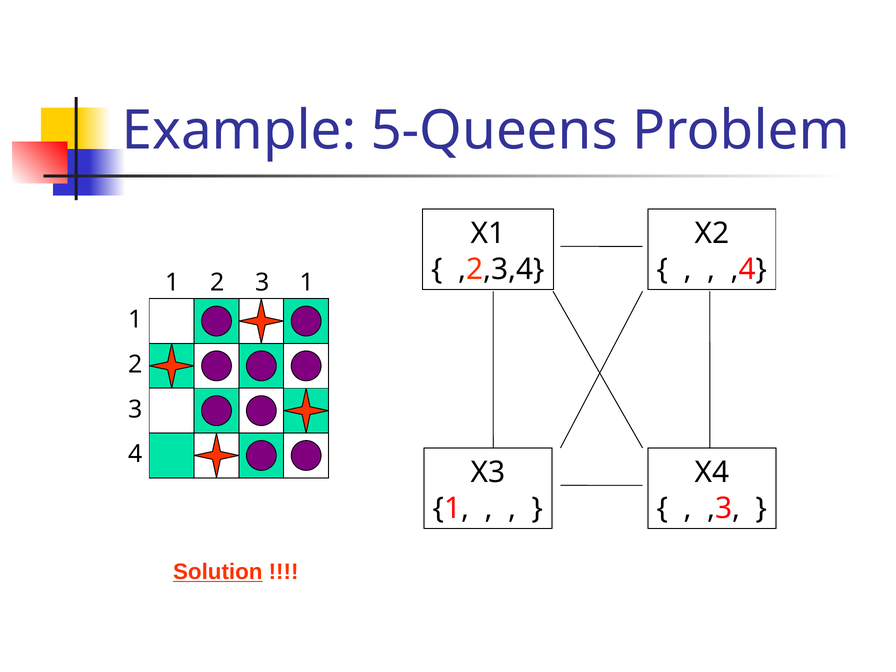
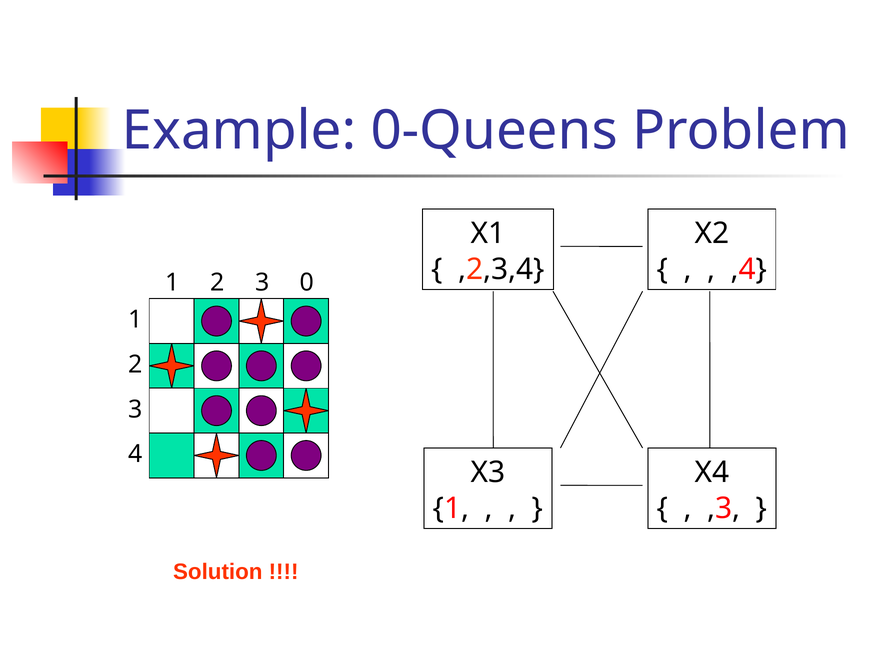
5-Queens: 5-Queens -> 0-Queens (494, 131)
2 1: 1 -> 0 (307, 282)
Solution underline: present -> none (218, 572)
